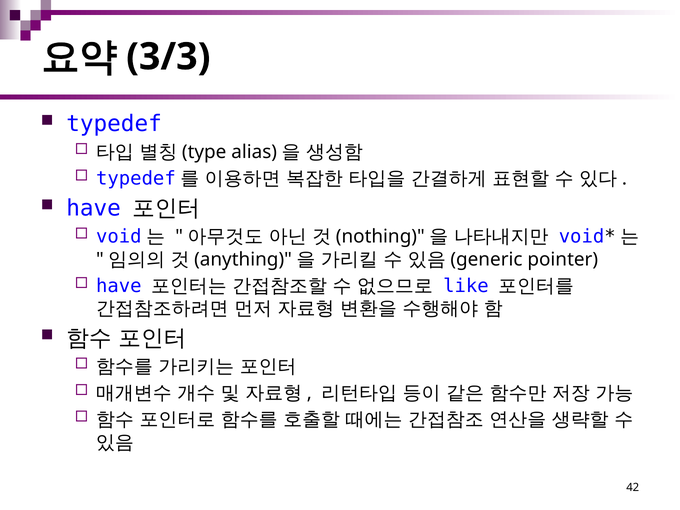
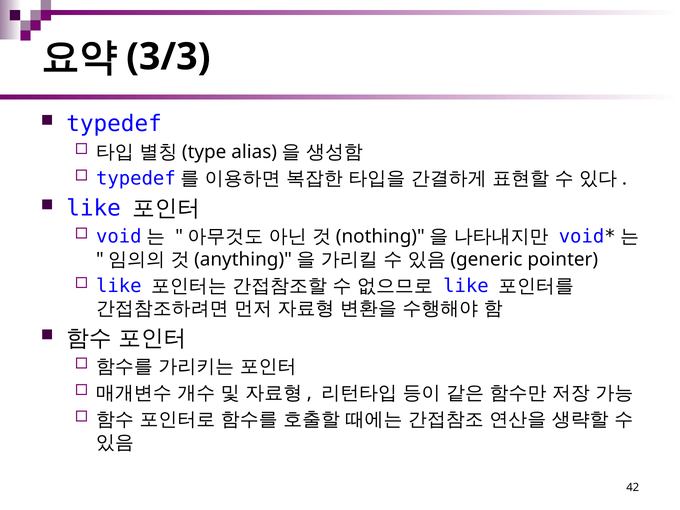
have: have -> like (94, 208)
have: have -> like (119, 286)
